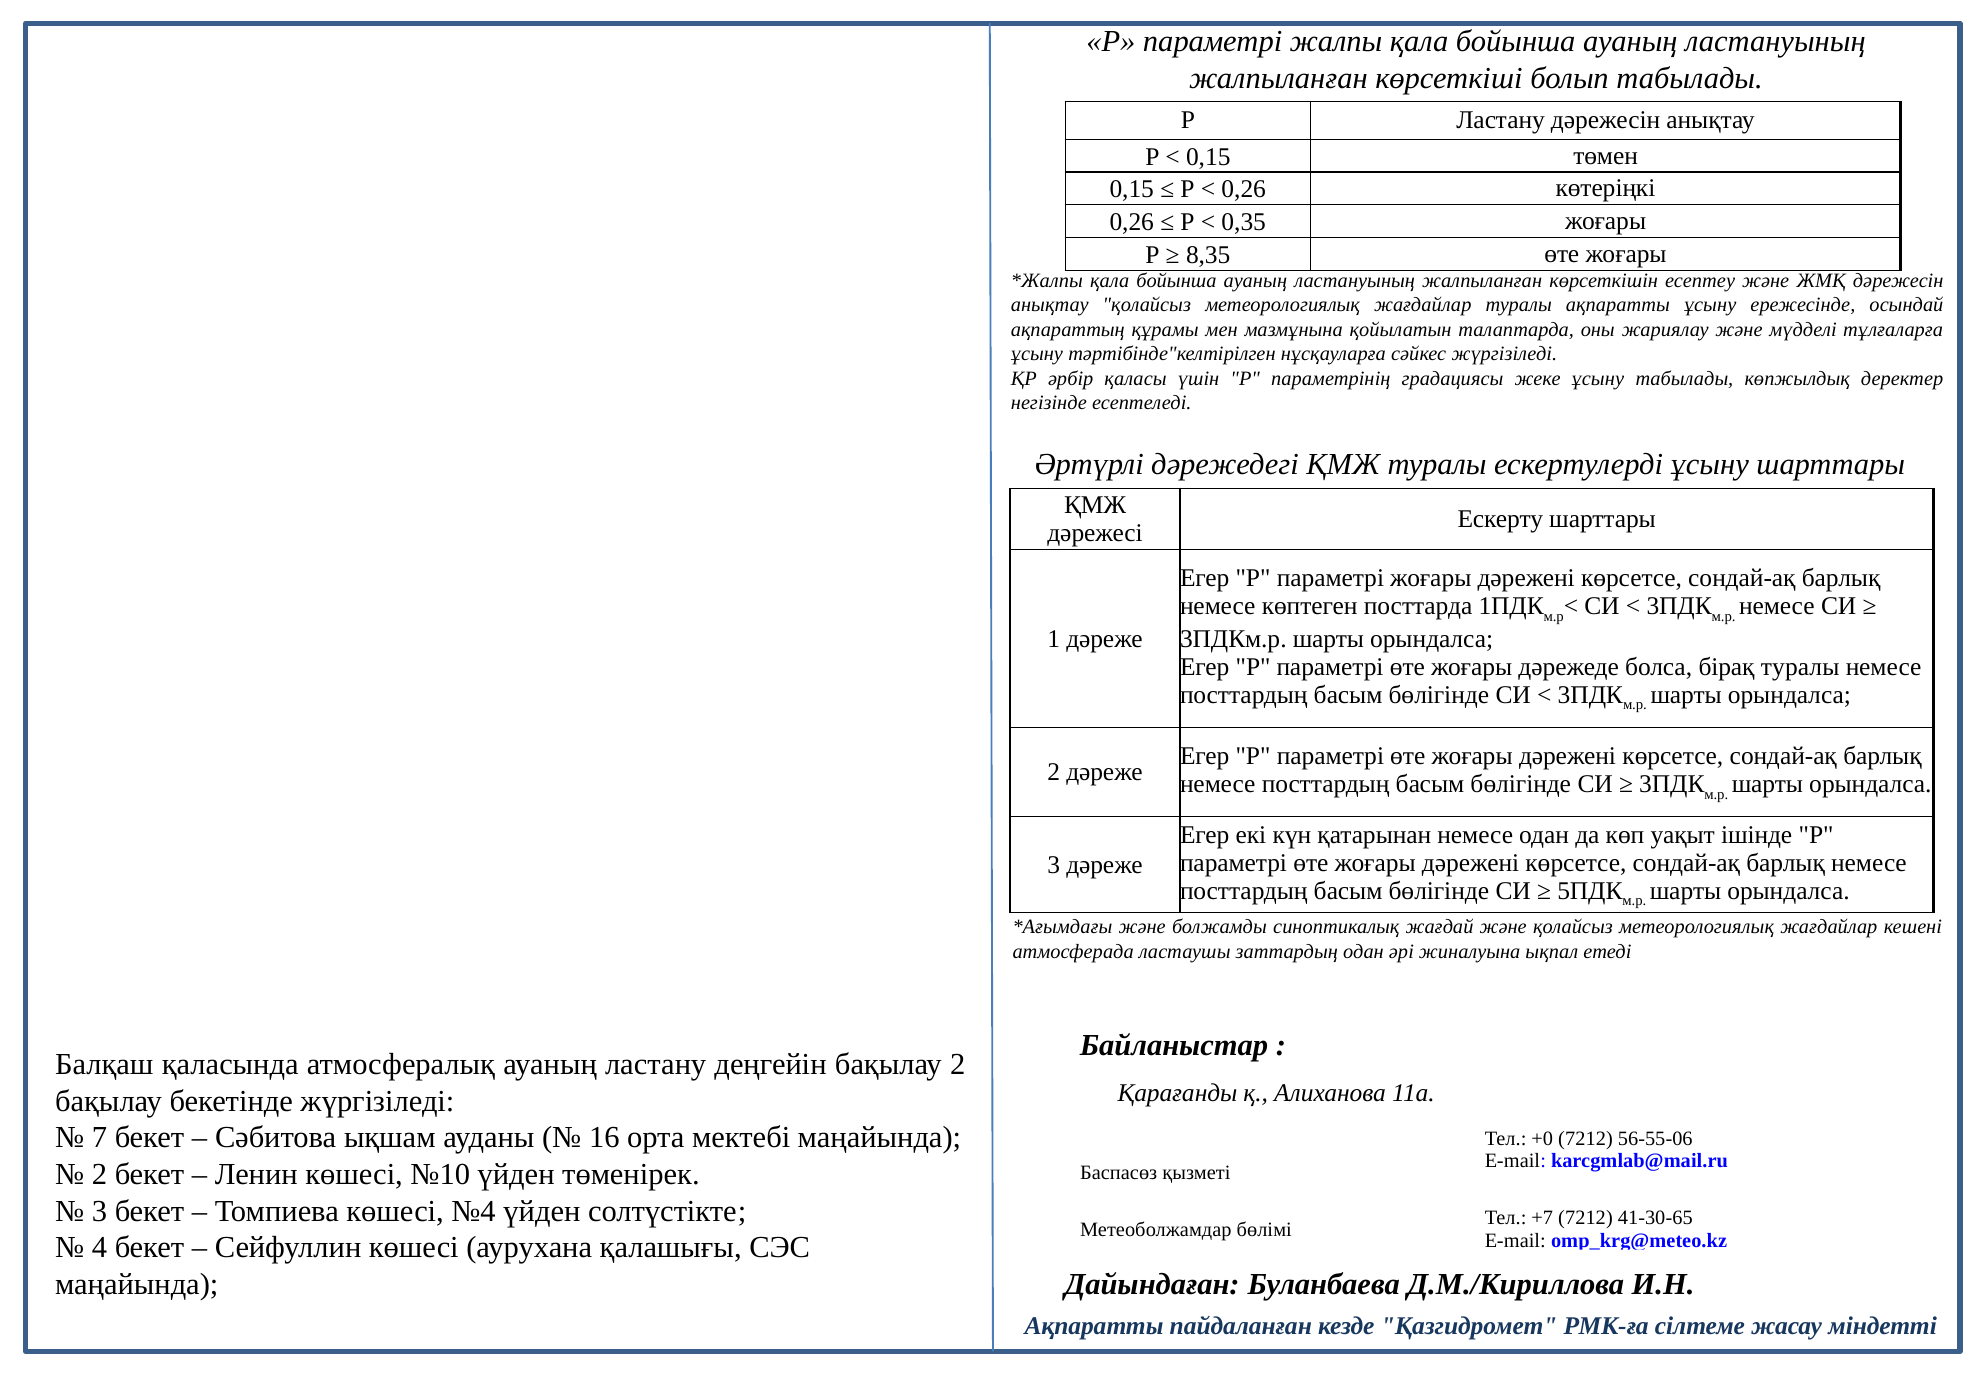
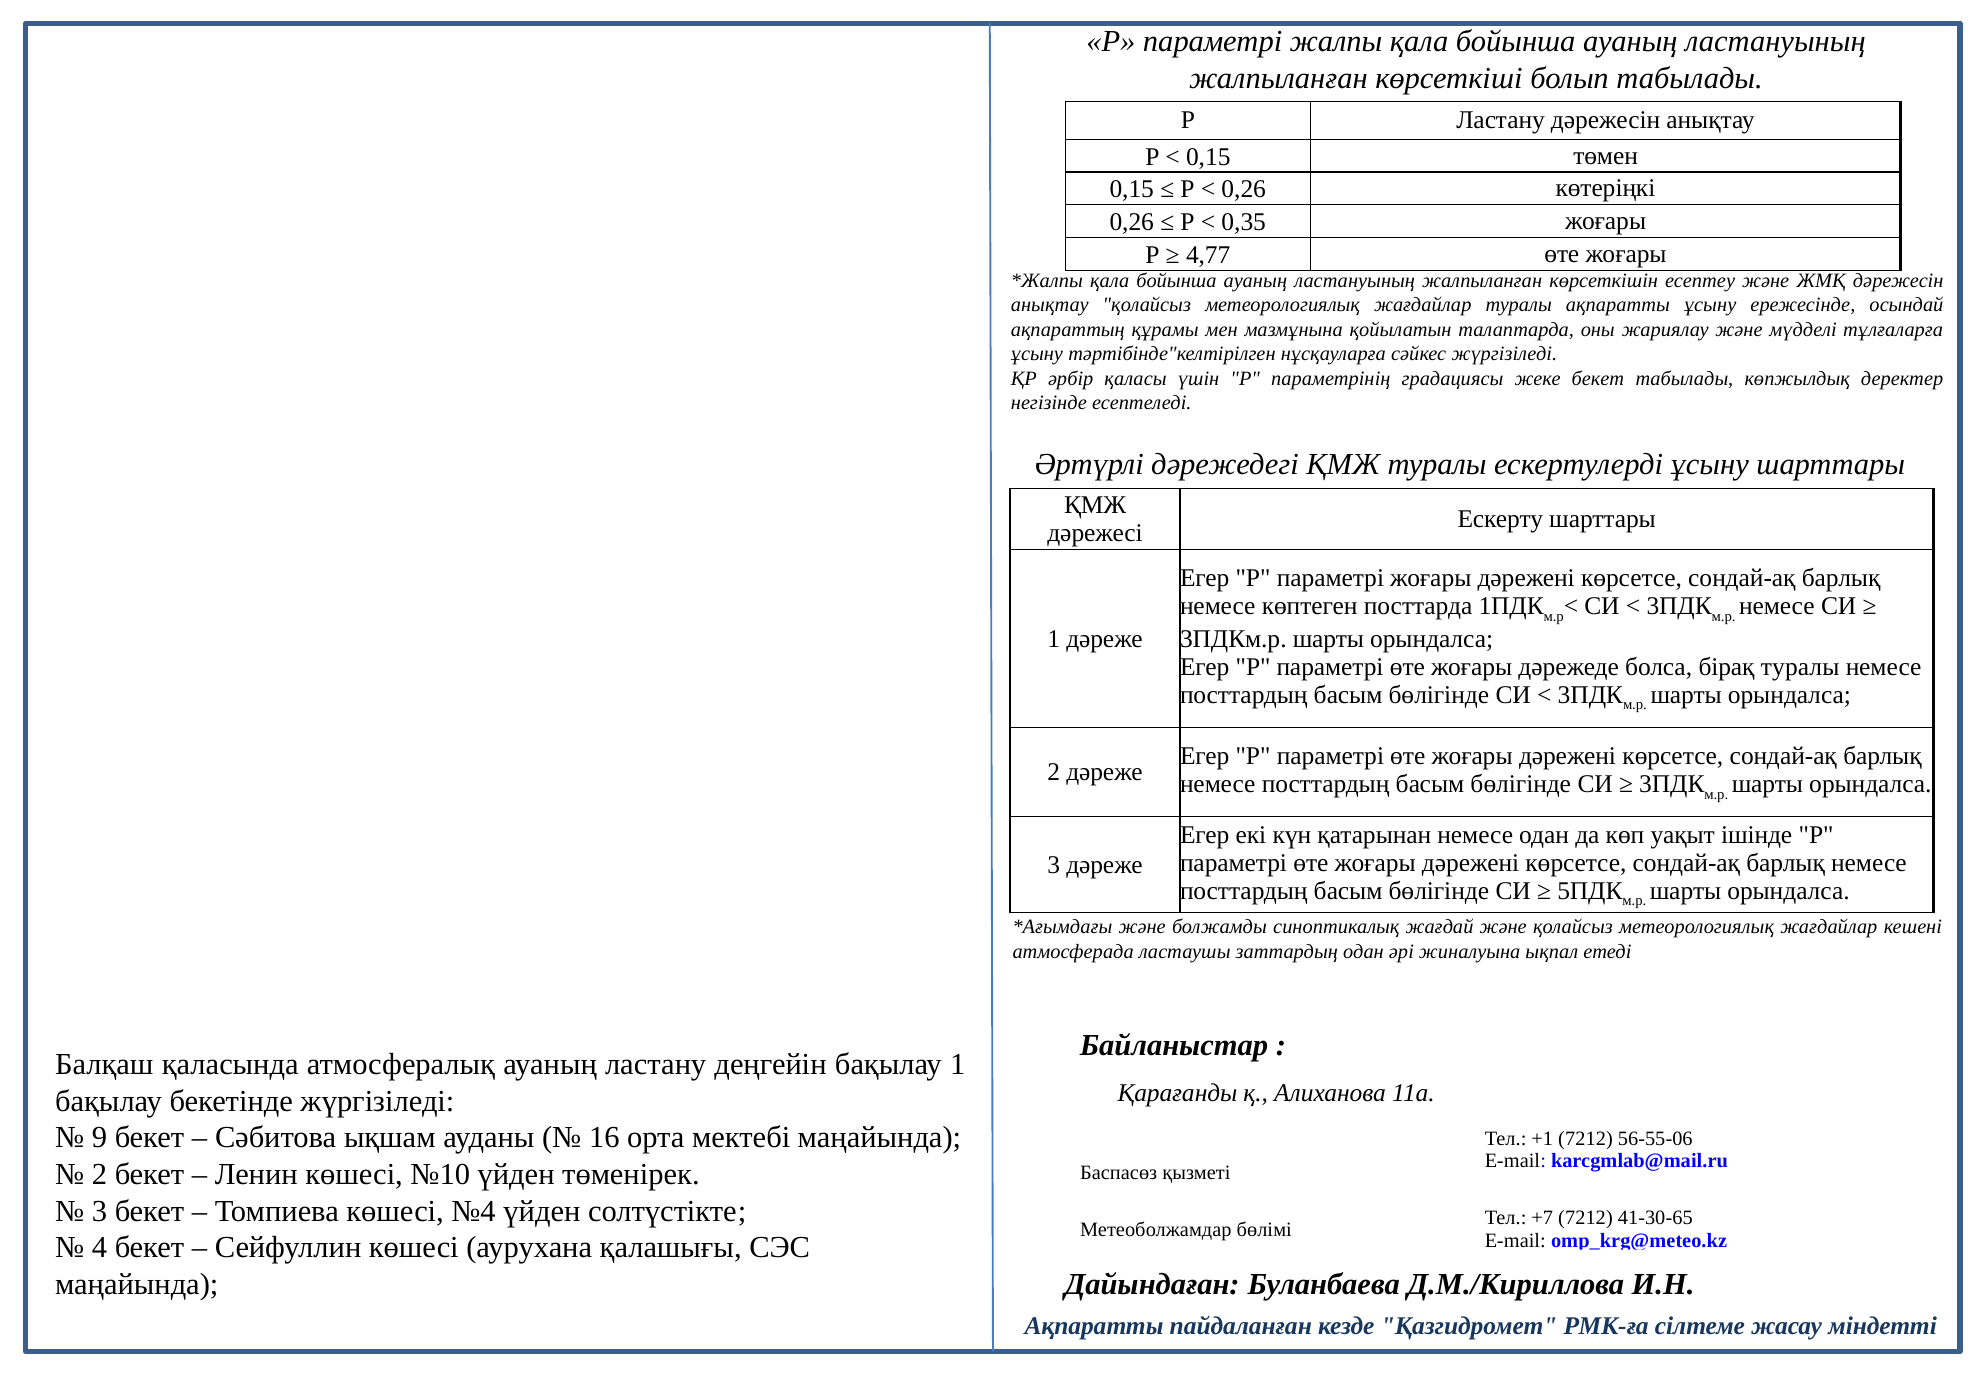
8,35: 8,35 -> 4,77 (1208, 255)
жеке ұсыну: ұсыну -> бекет (1598, 378)
бақылау 2: 2 -> 1 (958, 1065)
7: 7 -> 9 (100, 1138)
+0: +0 -> +1 (1542, 1139)
